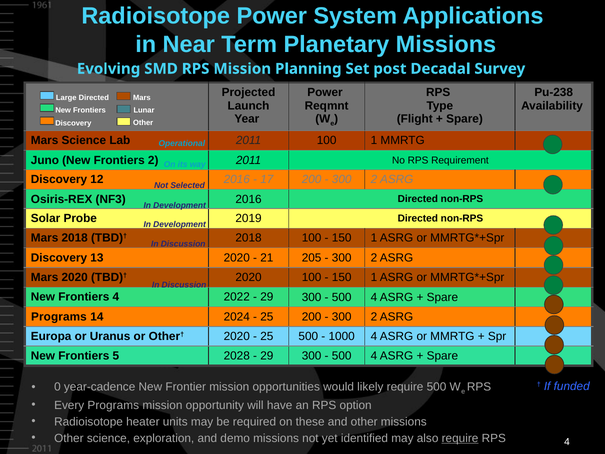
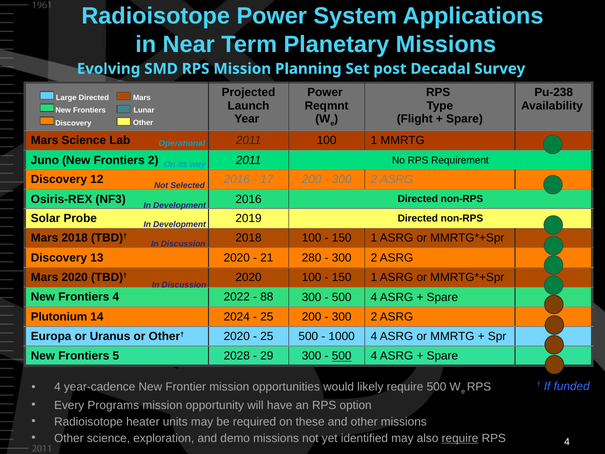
205: 205 -> 280 (312, 258)
29: 29 -> 88 (267, 297)
Programs: Programs -> Plutonium (59, 316)
500 underline: none -> present (342, 356)
0: 0 -> 4 (57, 387)
